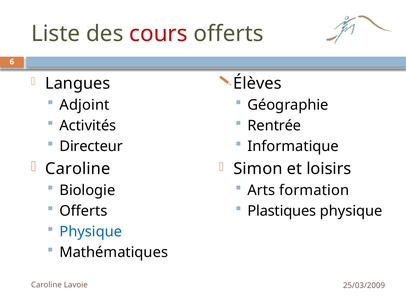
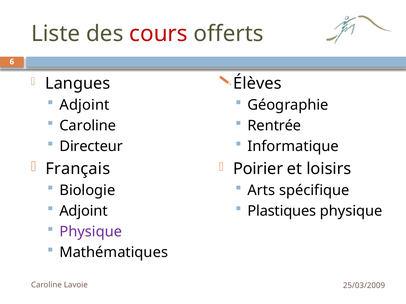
Activités: Activités -> Caroline (88, 126)
Caroline: Caroline -> Français (78, 169)
Simon: Simon -> Poirier (258, 169)
formation: formation -> spécifique (314, 191)
Offerts: Offerts -> Adjoint (83, 211)
Physique colour: blue -> purple (91, 232)
